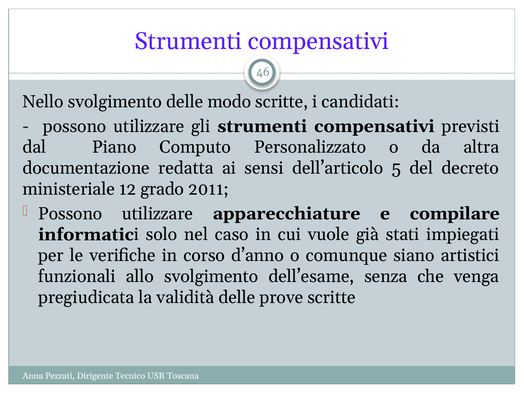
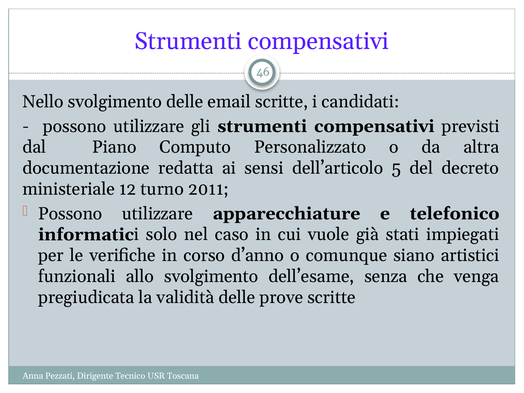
modo: modo -> email (229, 102)
grado: grado -> turno (162, 189)
compilare: compilare -> telefonico (455, 214)
